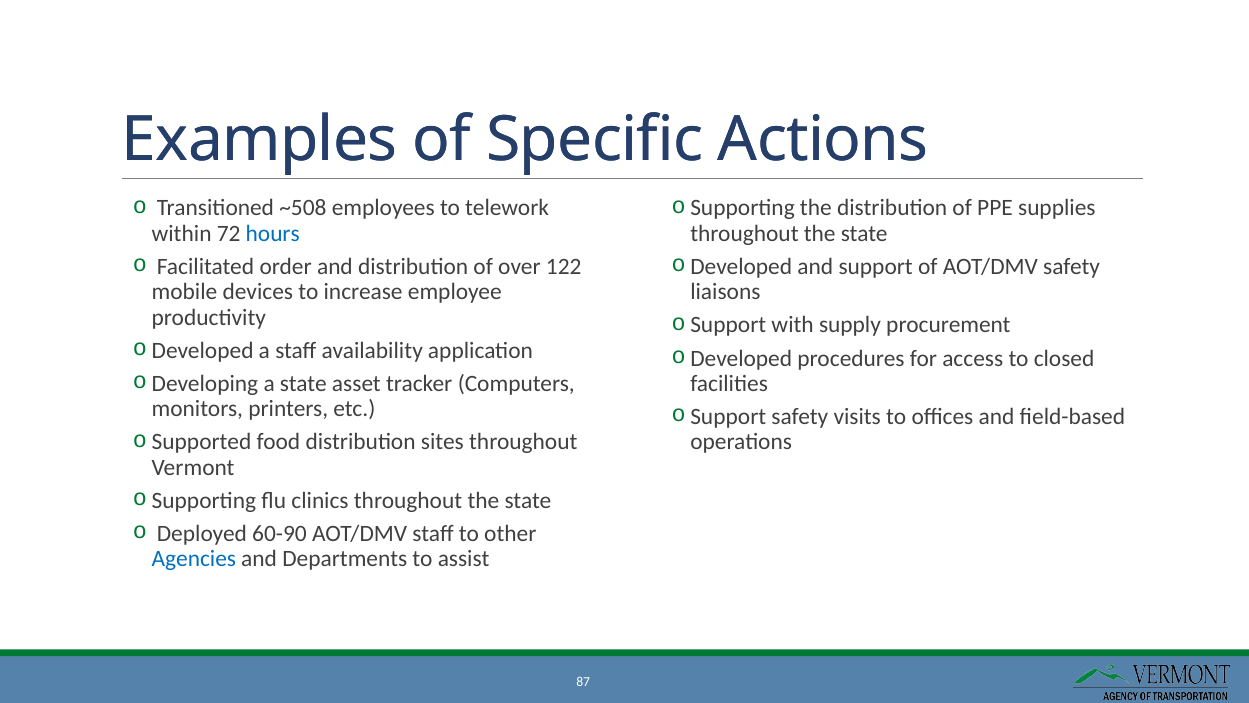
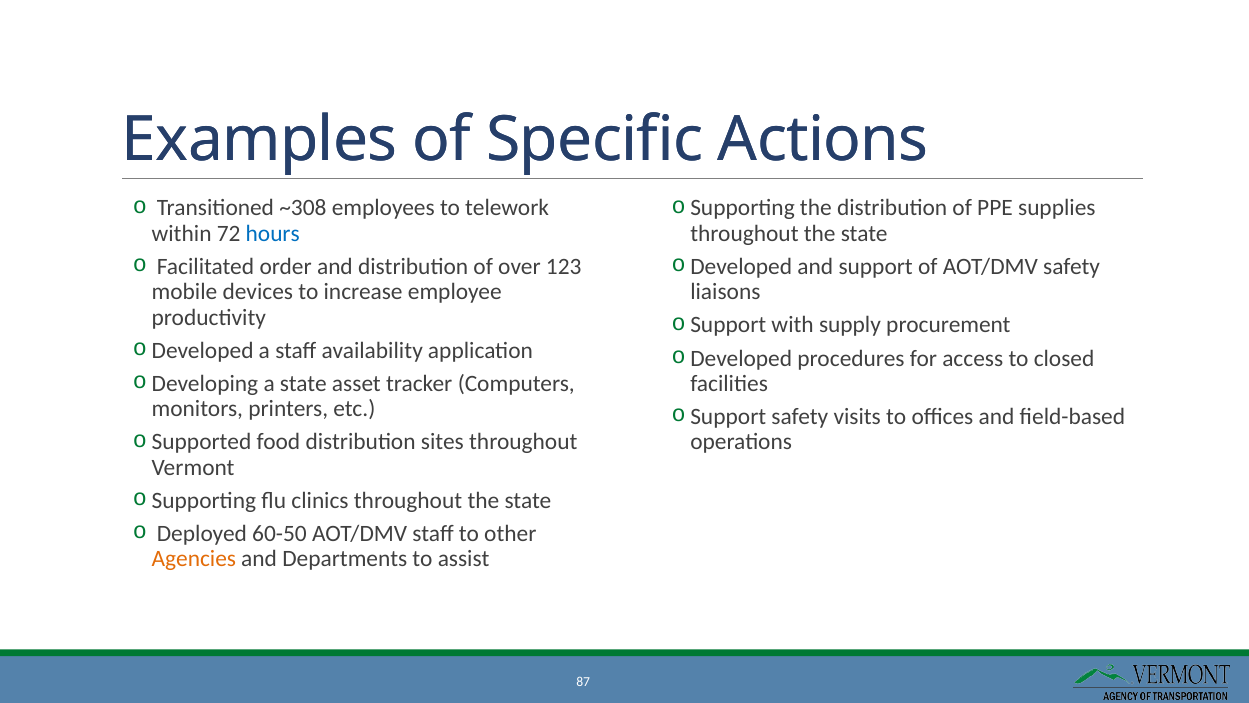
~508: ~508 -> ~308 (303, 208)
122: 122 -> 123 (564, 267)
60-90: 60-90 -> 60-50 (279, 533)
Agencies colour: blue -> orange (194, 559)
